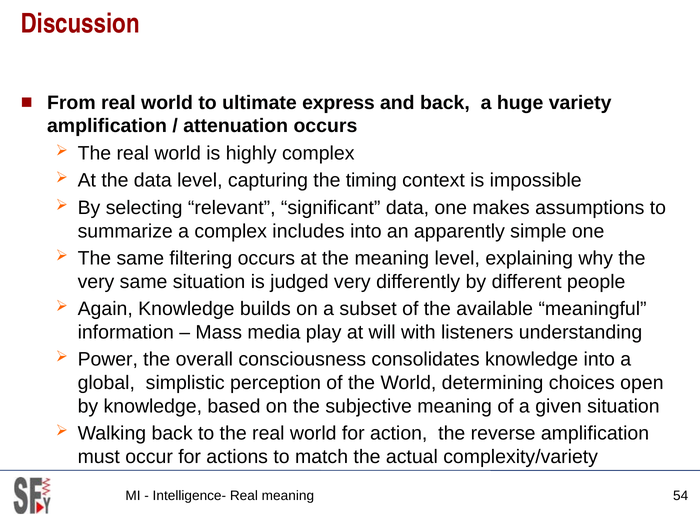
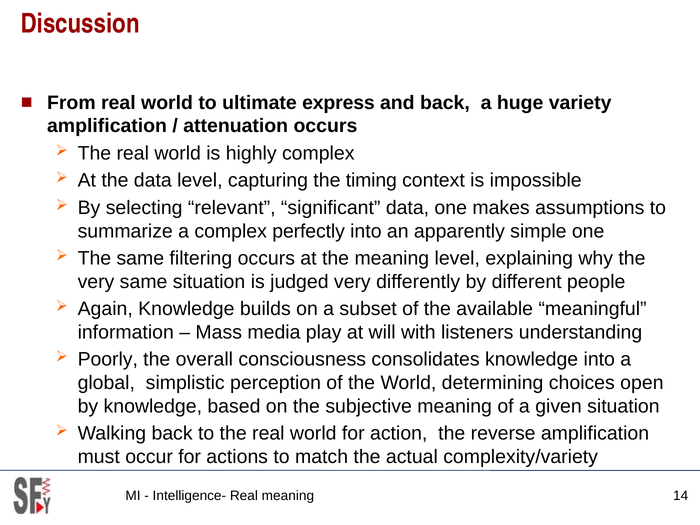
includes: includes -> perfectly (309, 231)
Power: Power -> Poorly (108, 359)
54: 54 -> 14 (681, 496)
